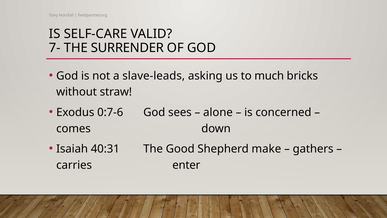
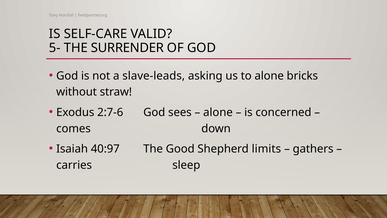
7-: 7- -> 5- (55, 48)
to much: much -> alone (269, 76)
0:7-6: 0:7-6 -> 2:7-6 (110, 112)
40:31: 40:31 -> 40:97 (105, 149)
make: make -> limits (266, 149)
enter: enter -> sleep (186, 165)
